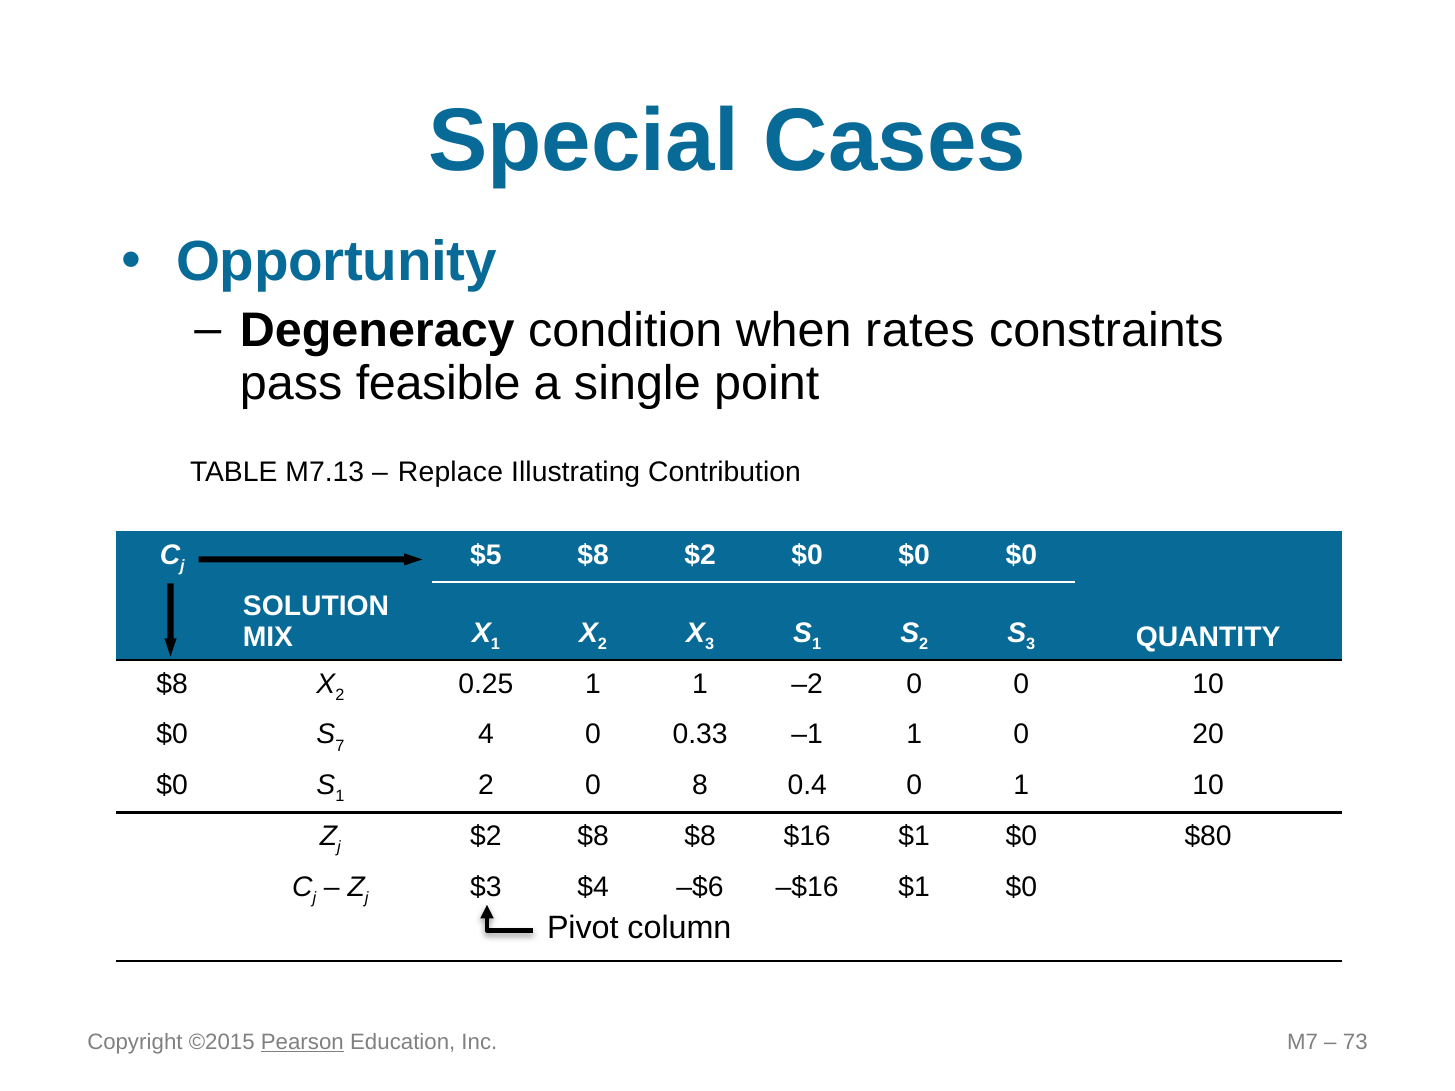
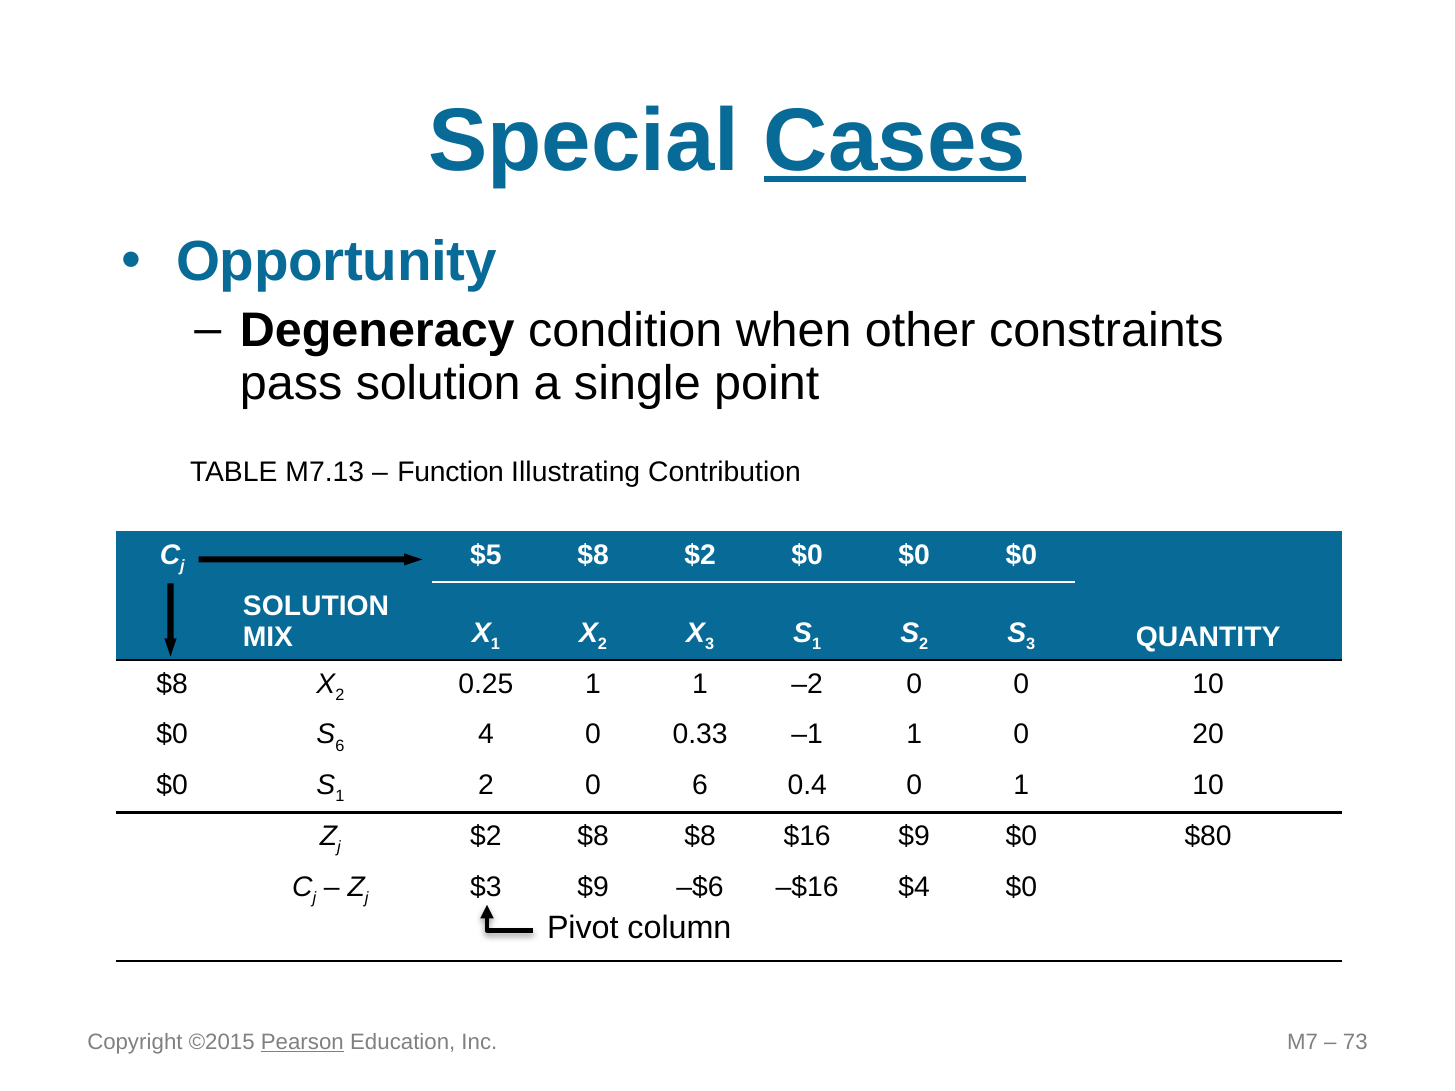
Cases underline: none -> present (895, 141)
rates: rates -> other (920, 331)
pass feasible: feasible -> solution (438, 383)
Replace: Replace -> Function (451, 472)
7: 7 -> 6 (340, 746)
0 8: 8 -> 6 (700, 786)
$16 $1: $1 -> $9 (914, 837)
$3 $4: $4 -> $9 (593, 887)
–$16 $1: $1 -> $4 (914, 887)
